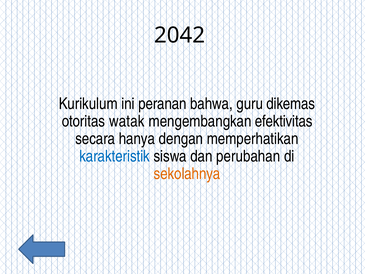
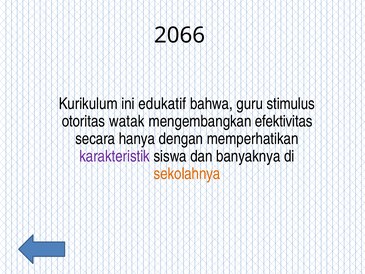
2042: 2042 -> 2066 (180, 35)
peranan: peranan -> edukatif (162, 104)
dikemas: dikemas -> stimulus (291, 104)
karakteristik colour: blue -> purple (115, 156)
perubahan: perubahan -> banyaknya (248, 156)
